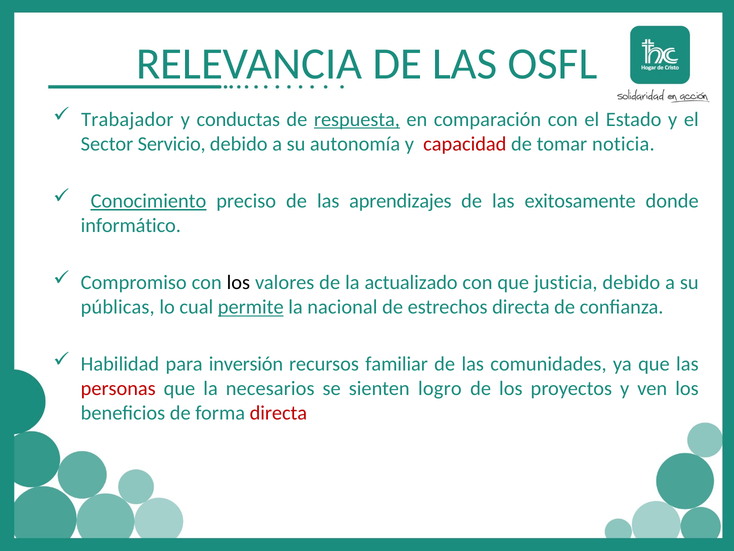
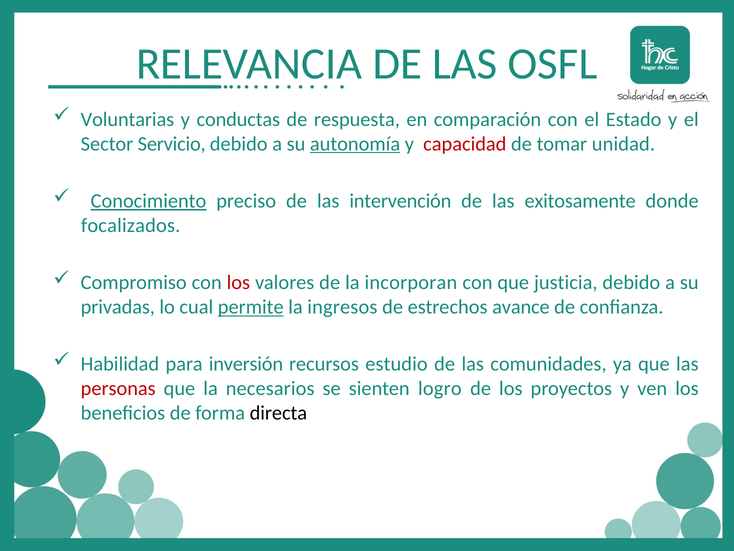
Trabajador: Trabajador -> Voluntarias (127, 119)
respuesta underline: present -> none (357, 119)
autonomía underline: none -> present (355, 144)
noticia: noticia -> unidad (623, 144)
aprendizajes: aprendizajes -> intervención (400, 201)
informático: informático -> focalizados (131, 225)
los colour: black -> red (238, 282)
actualizado: actualizado -> incorporan (411, 282)
públicas: públicas -> privadas (118, 307)
nacional: nacional -> ingresos (342, 307)
estrechos directa: directa -> avance (521, 307)
familiar: familiar -> estudio (397, 364)
directa colour: red -> black (278, 413)
